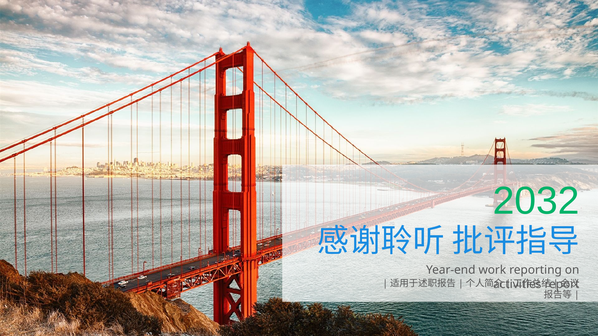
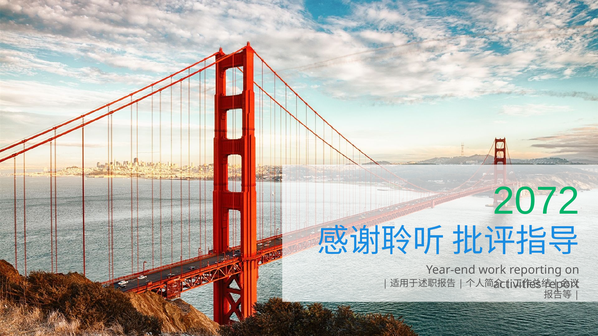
2032: 2032 -> 2072 (536, 201)
